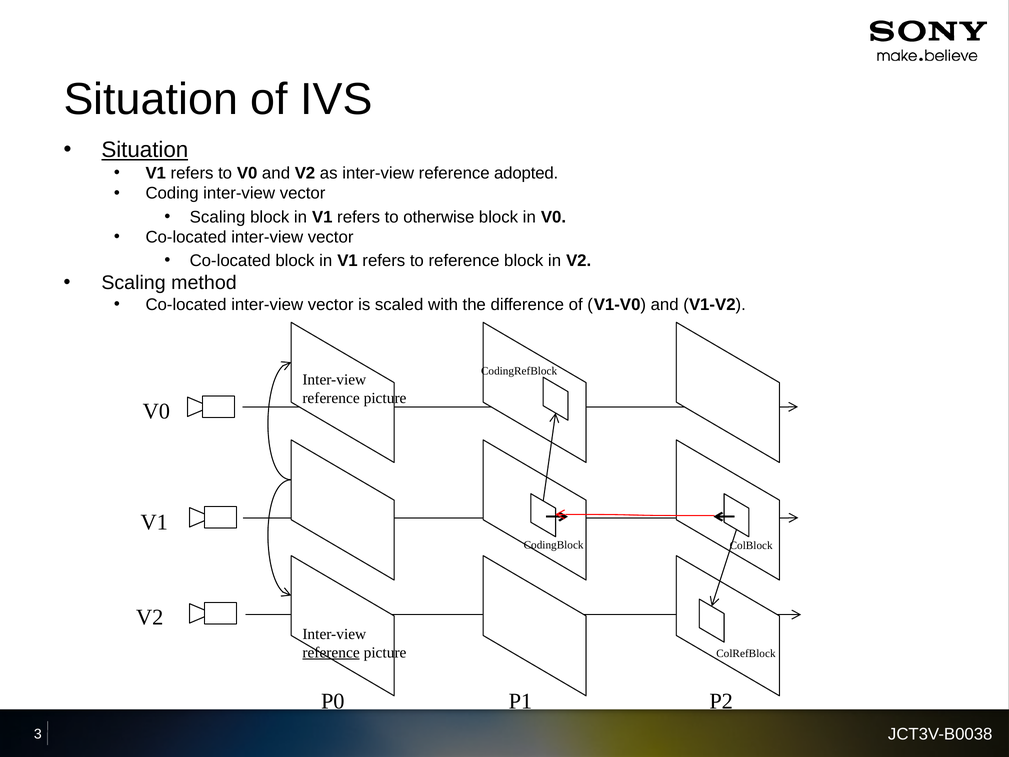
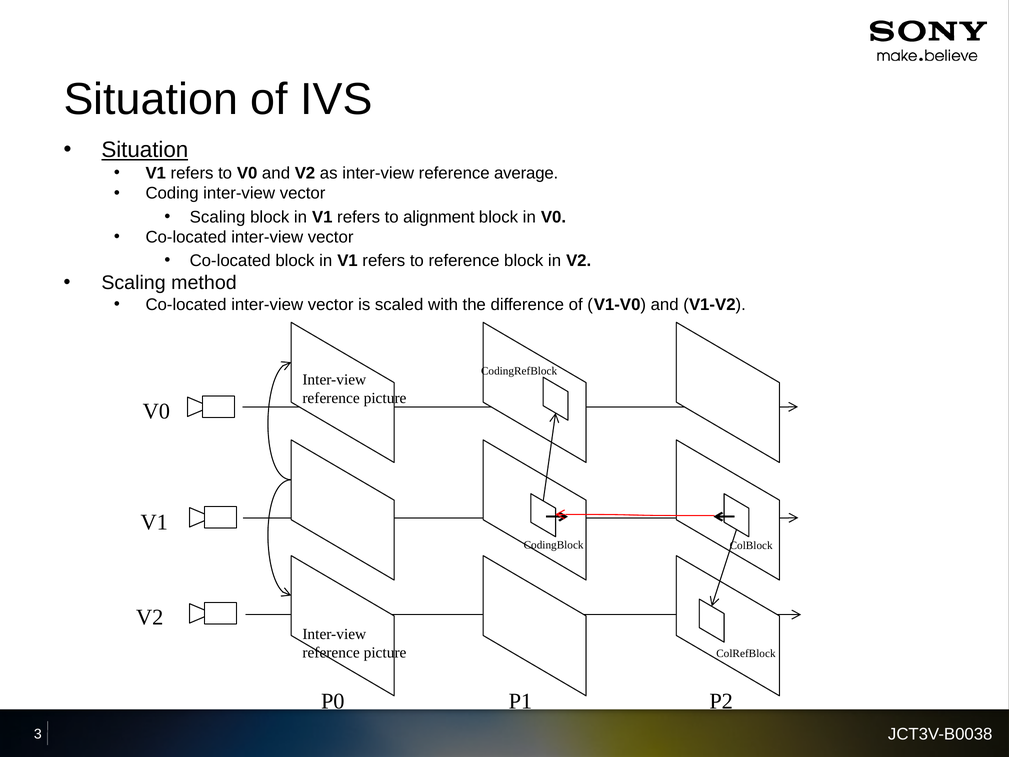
adopted: adopted -> average (526, 173)
otherwise: otherwise -> alignment (439, 217)
reference underline: present -> none (331, 652)
